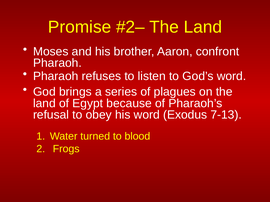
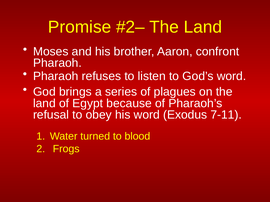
7-13: 7-13 -> 7-11 (226, 115)
